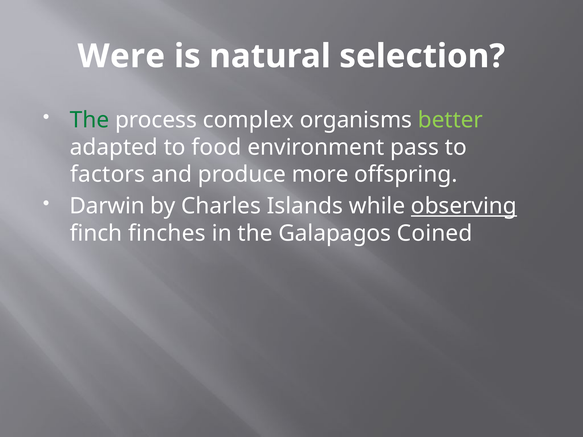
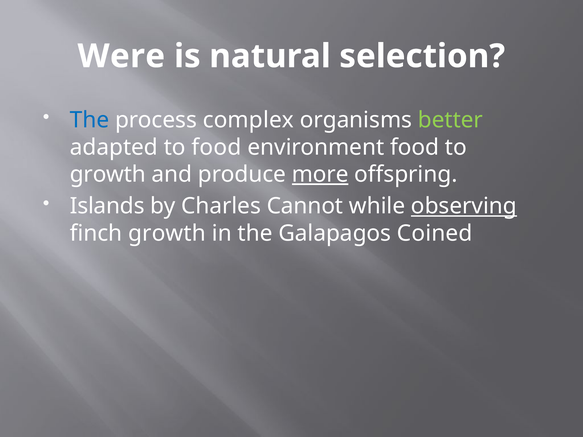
The colour: green -> blue (90, 120)
environment pass: pass -> food (415, 147)
factors: factors -> growth (108, 175)
more underline: none -> present (320, 175)
Darwin: Darwin -> Islands (107, 206)
Islands: Islands -> Cannot (305, 206)
finch finches: finches -> growth (167, 234)
